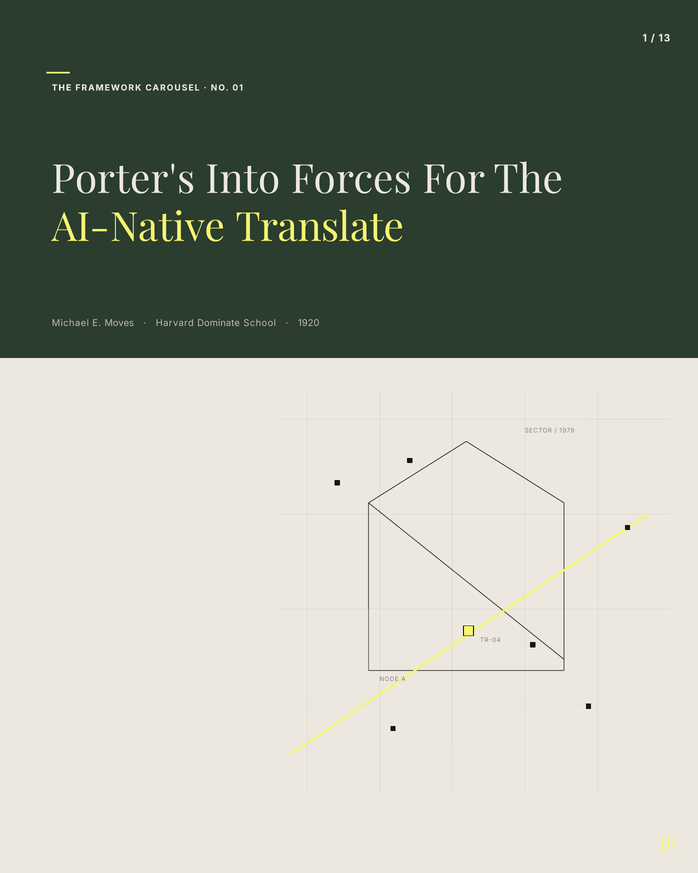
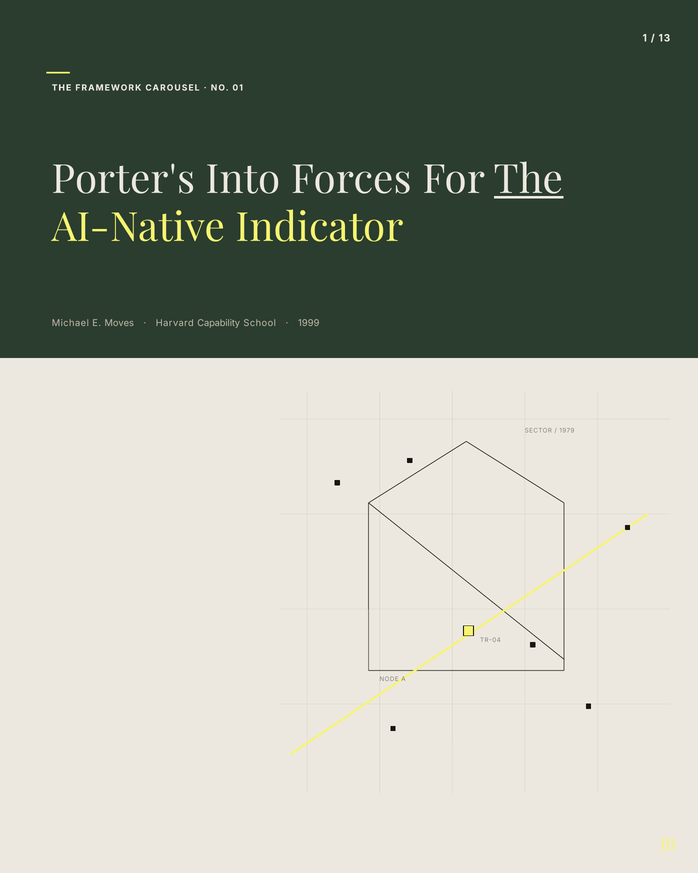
The underline: none -> present (529, 180)
Translate: Translate -> Indicator (320, 228)
Dominate: Dominate -> Capability (219, 323)
1920: 1920 -> 1999 (309, 323)
